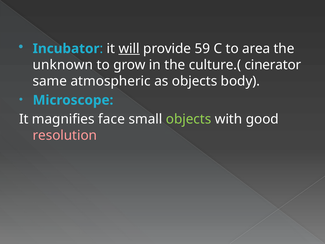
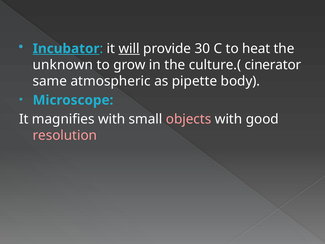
Incubator underline: none -> present (66, 49)
59: 59 -> 30 (202, 49)
area: area -> heat (256, 49)
as objects: objects -> pipette (195, 81)
magnifies face: face -> with (112, 119)
objects colour: light green -> pink (189, 119)
